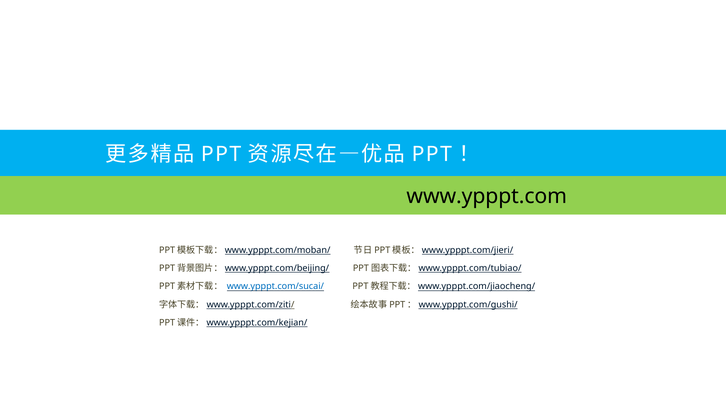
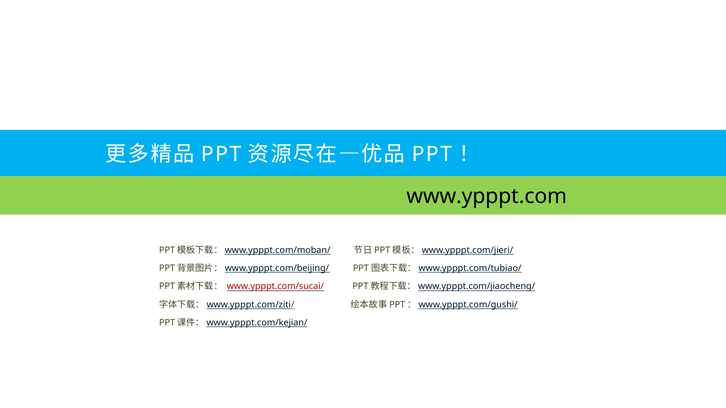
www.ypppt.com/sucai/ colour: blue -> red (275, 287)
